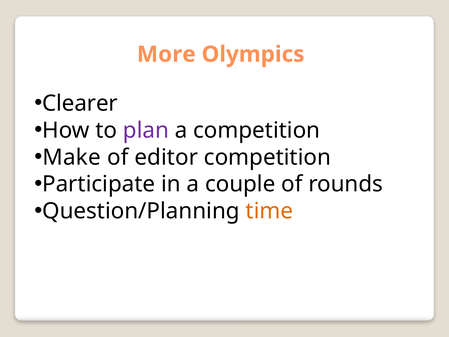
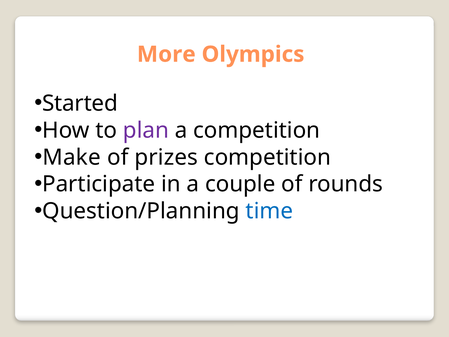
Clearer: Clearer -> Started (80, 103)
editor: editor -> prizes (166, 157)
time colour: orange -> blue (269, 211)
